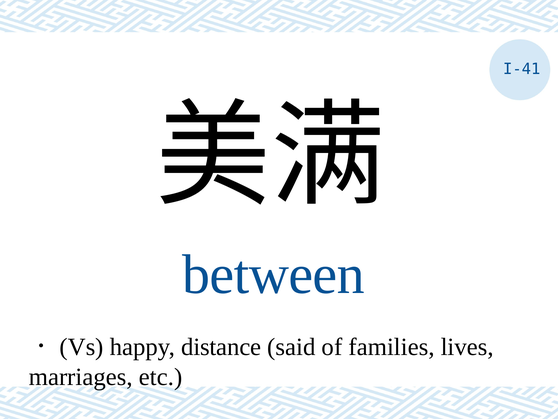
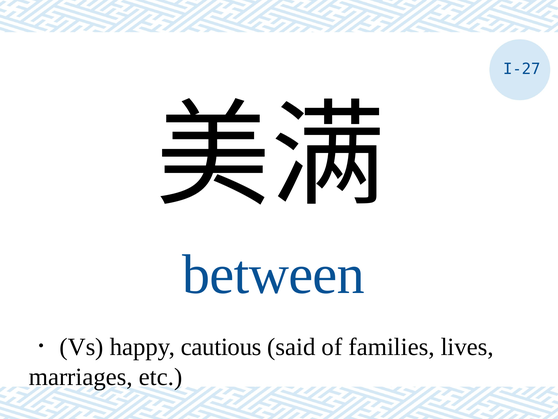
I-41: I-41 -> I-27 (522, 69)
distance: distance -> cautious (221, 347)
